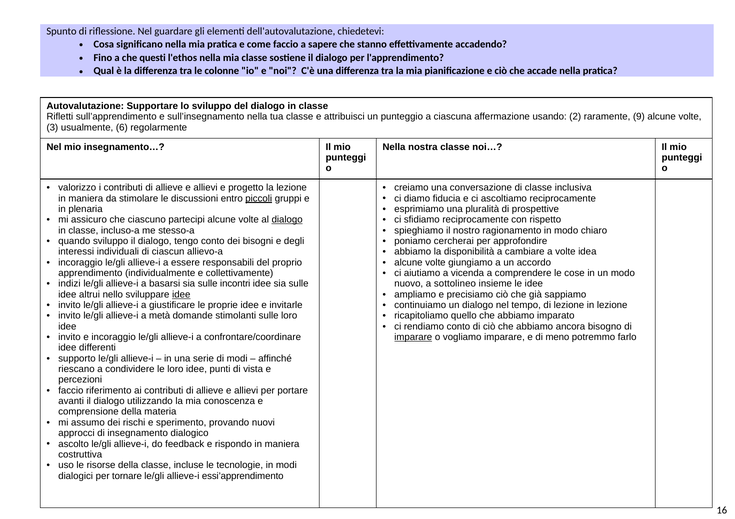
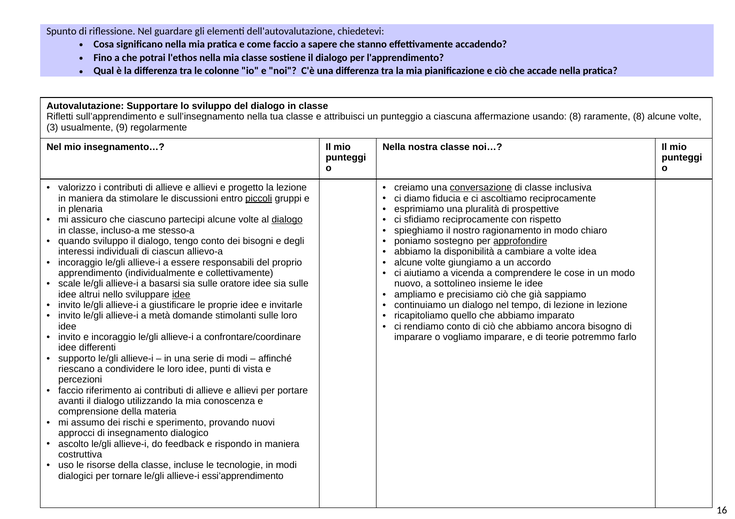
questi: questi -> potrai (153, 58)
usando 2: 2 -> 8 (575, 117)
raramente 9: 9 -> 8 (639, 117)
6: 6 -> 9 (122, 128)
conversazione underline: none -> present (481, 188)
cercherai: cercherai -> sostegno (454, 241)
approfondire underline: none -> present (520, 241)
indizi: indizi -> scale (69, 284)
incontri: incontri -> oratore (235, 284)
imparare underline: present -> none (413, 338)
meno: meno -> teorie (557, 338)
